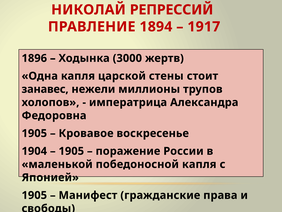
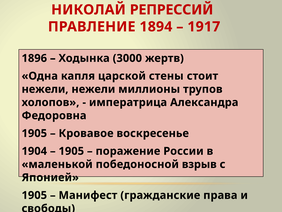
занавес: занавес -> нежели (45, 89)
победоносной капля: капля -> взрыв (199, 164)
